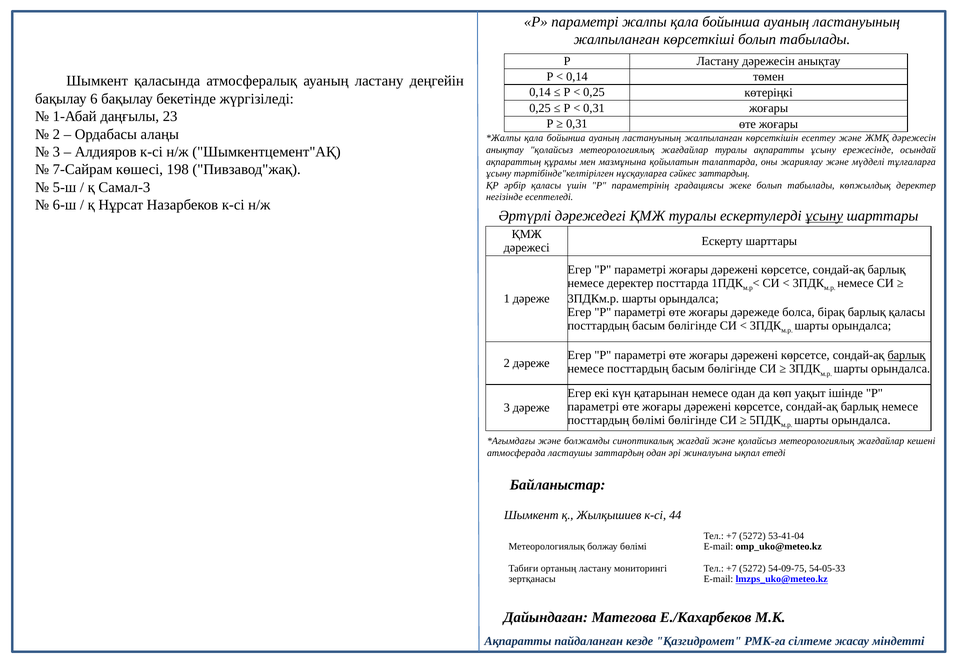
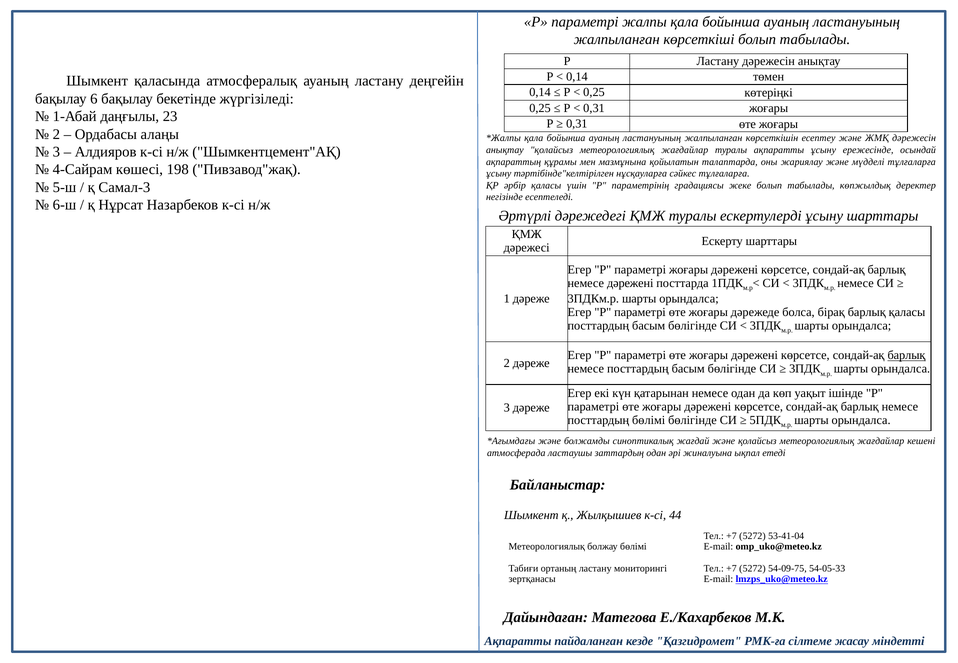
7-Сайрам: 7-Сайрам -> 4-Сайрам (83, 170)
сәйкес заттардың: заттардың -> тұлғаларға (724, 174)
ұсыну underline: present -> none (824, 216)
немесе деректер: деректер -> дәрежені (630, 283)
